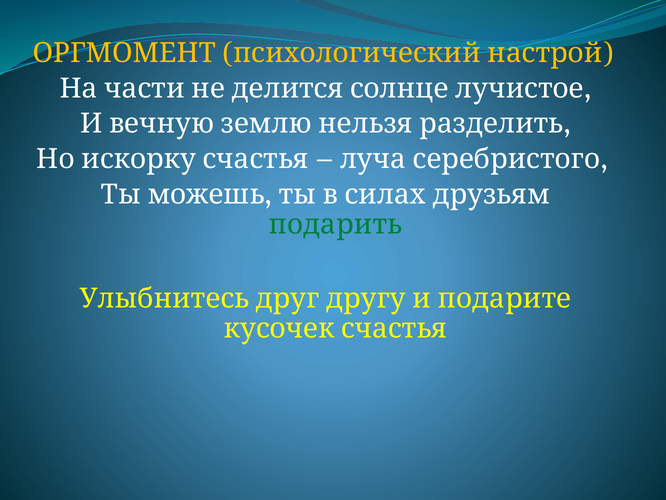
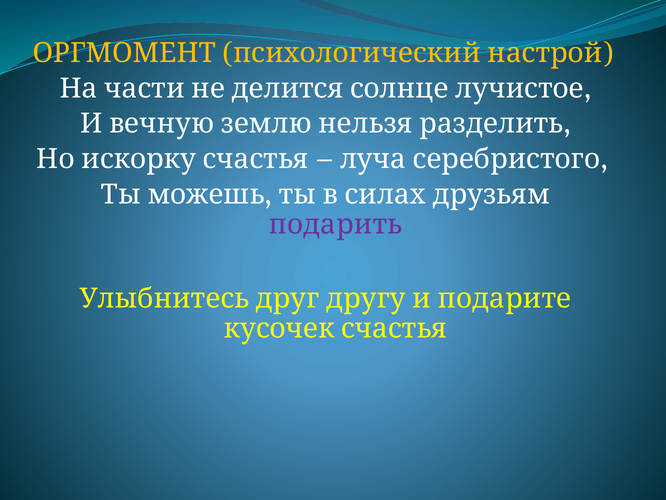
подарить colour: green -> purple (336, 224)
